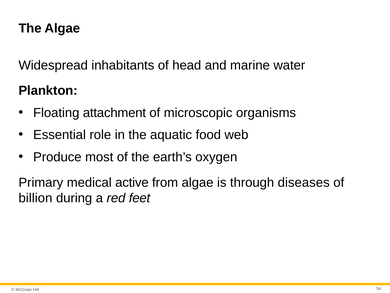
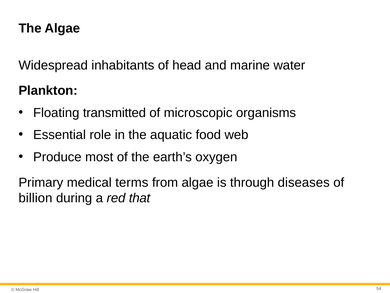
attachment: attachment -> transmitted (114, 113)
active: active -> terms (132, 182)
feet: feet -> that (140, 198)
